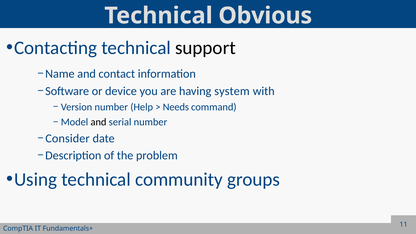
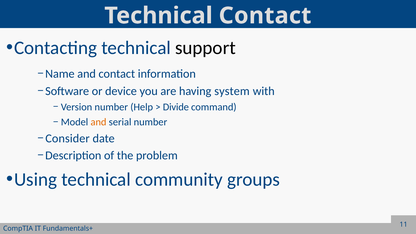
Technical Obvious: Obvious -> Contact (265, 16)
Needs: Needs -> Divide (176, 107)
and colour: black -> orange (99, 122)
